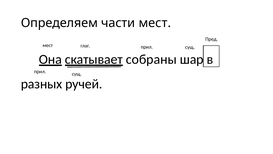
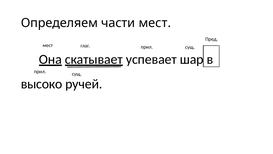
собраны: собраны -> успевает (151, 59)
разных: разных -> высоко (42, 84)
